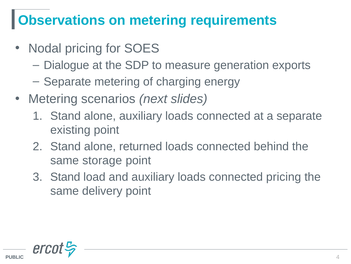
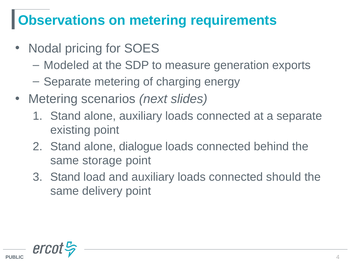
Dialogue: Dialogue -> Modeled (66, 65)
returned: returned -> dialogue (141, 146)
connected pricing: pricing -> should (284, 176)
